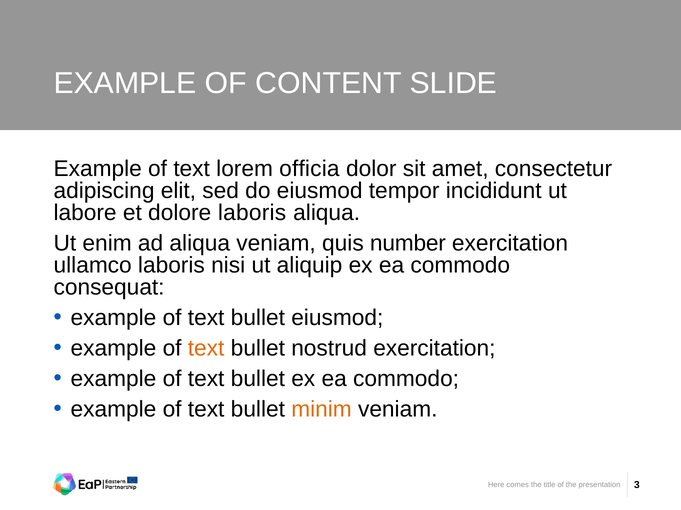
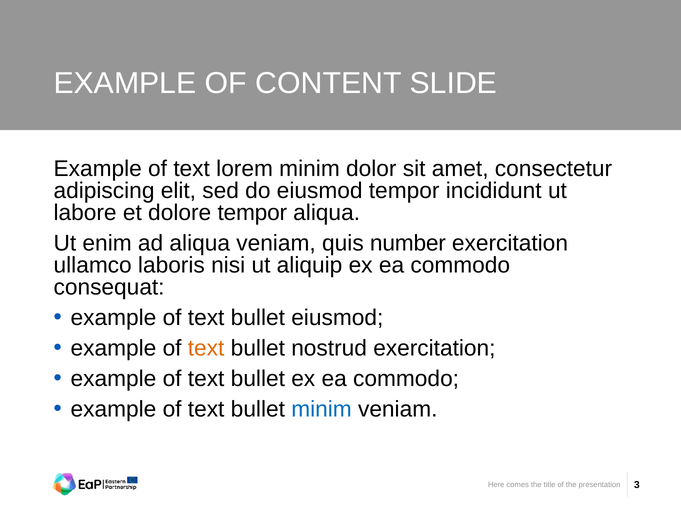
lorem officia: officia -> minim (310, 169)
dolore laboris: laboris -> tempor (252, 213)
minim colour: orange -> blue (322, 410)
